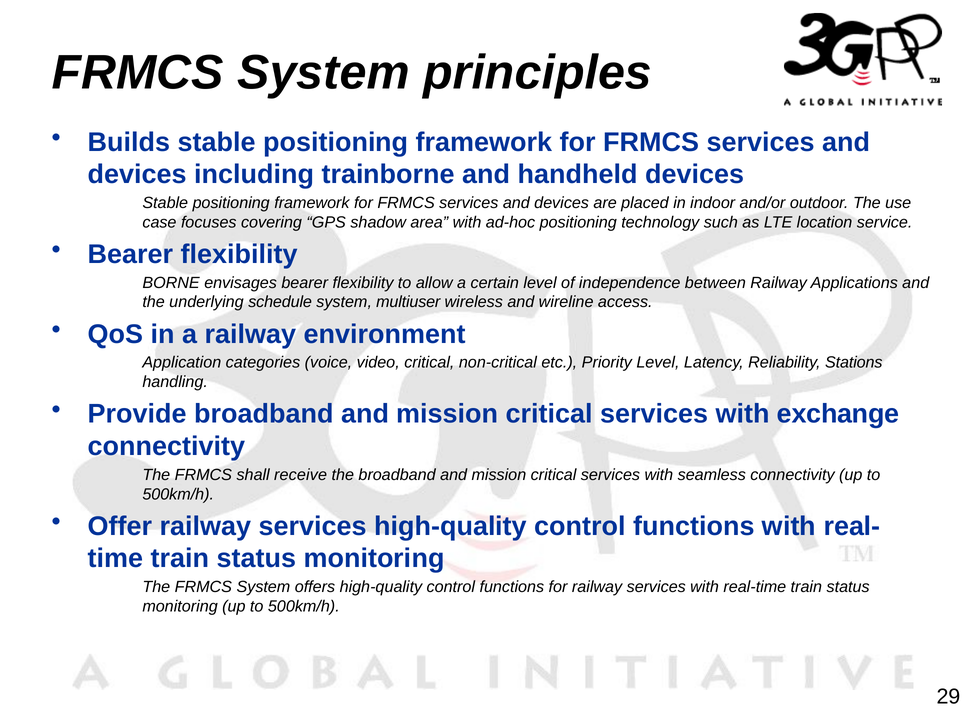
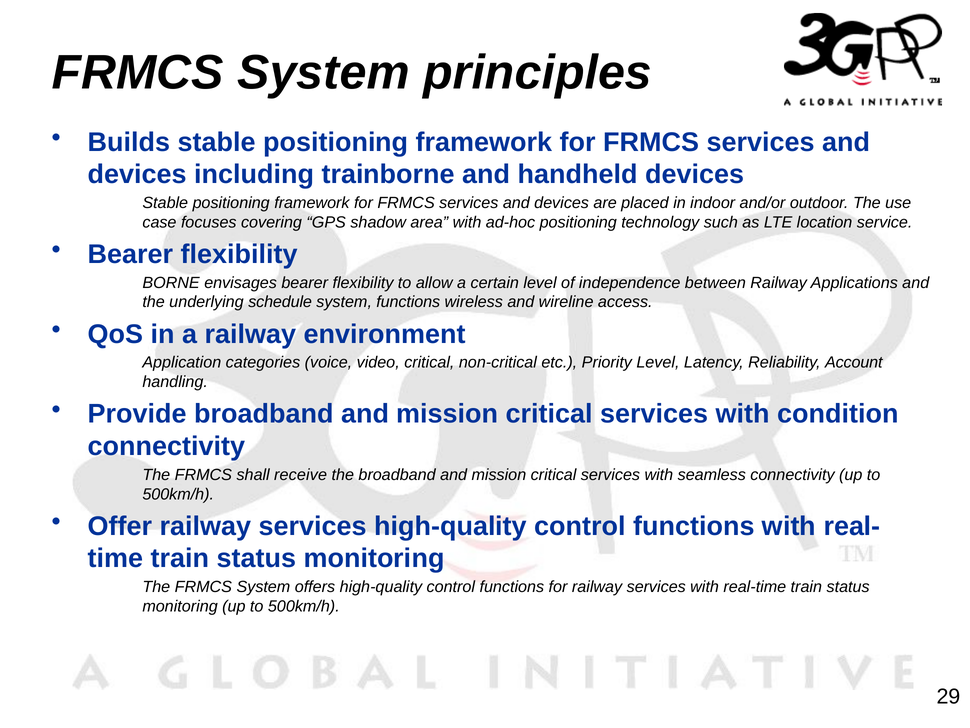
system multiuser: multiuser -> functions (408, 302)
Stations: Stations -> Account (854, 362)
exchange: exchange -> condition (838, 414)
